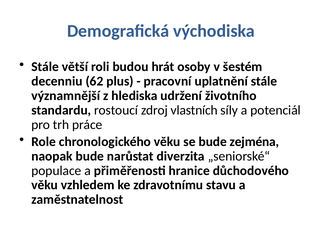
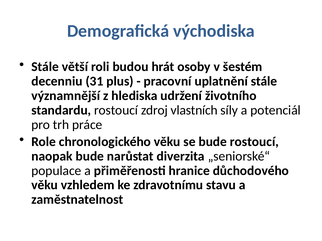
62: 62 -> 31 (94, 81)
bude zejména: zejména -> rostoucí (254, 142)
